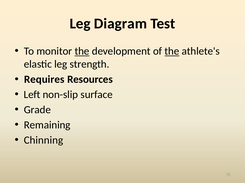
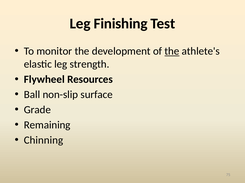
Diagram: Diagram -> Finishing (121, 24)
the underline: present -> none (82, 51)
Requires: Requires -> Flywheel (44, 80)
Left: Left -> Ball (32, 95)
